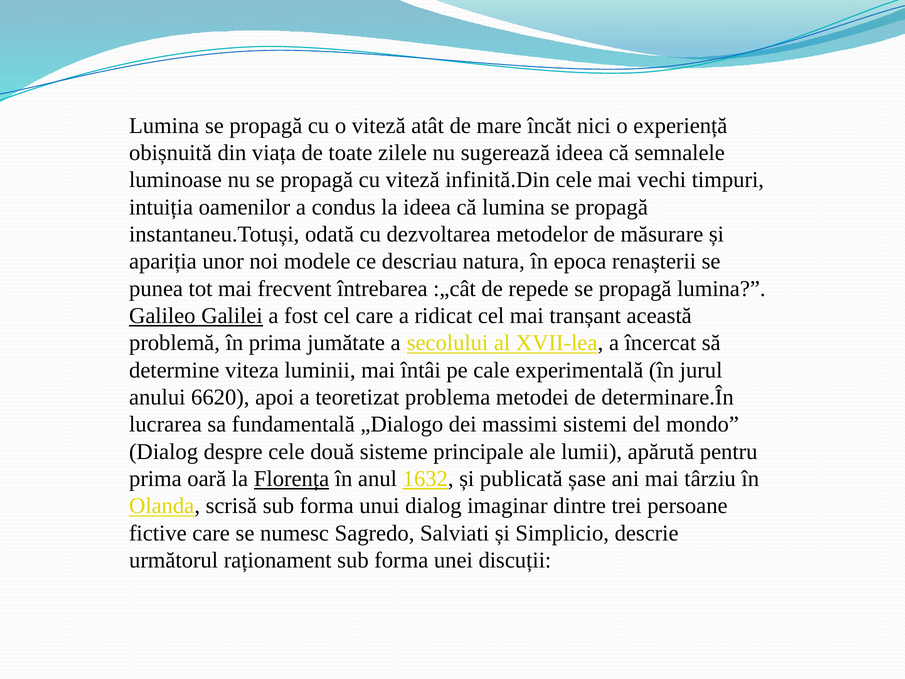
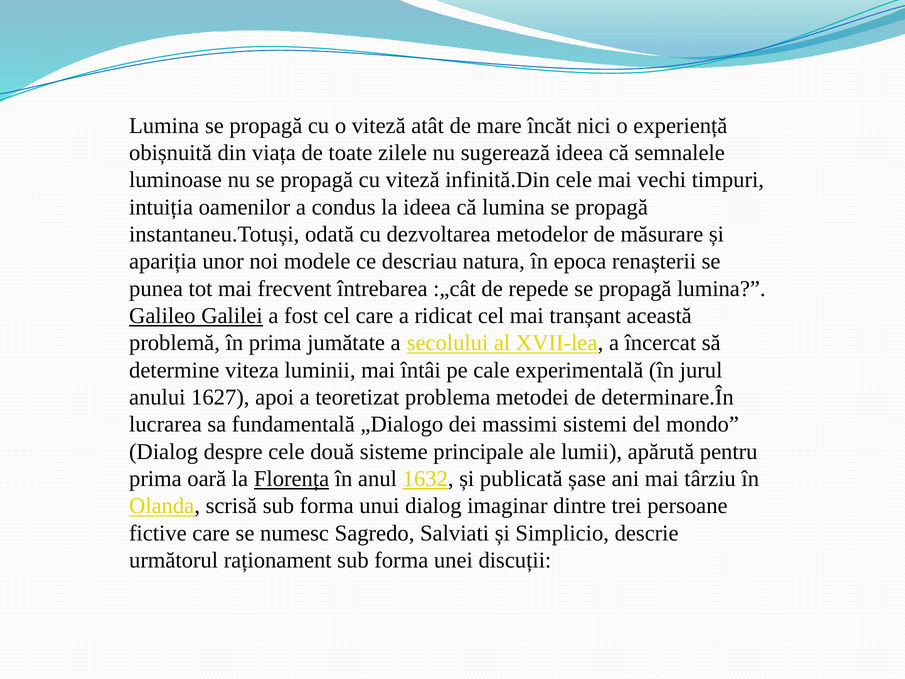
6620: 6620 -> 1627 (220, 397)
